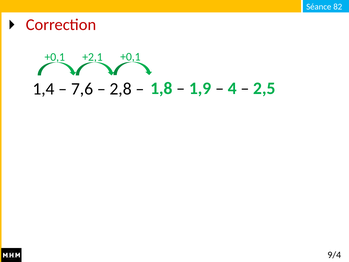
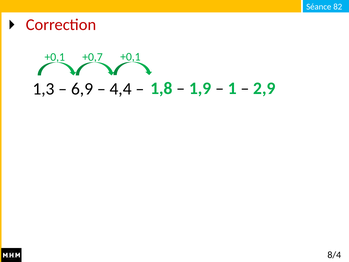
+2,1: +2,1 -> +0,7 (92, 57)
4: 4 -> 1 (232, 88)
2,5: 2,5 -> 2,9 (264, 88)
1,4: 1,4 -> 1,3 (44, 89)
7,6: 7,6 -> 6,9 (82, 89)
2,8: 2,8 -> 4,4 (121, 89)
9/4: 9/4 -> 8/4 (334, 255)
